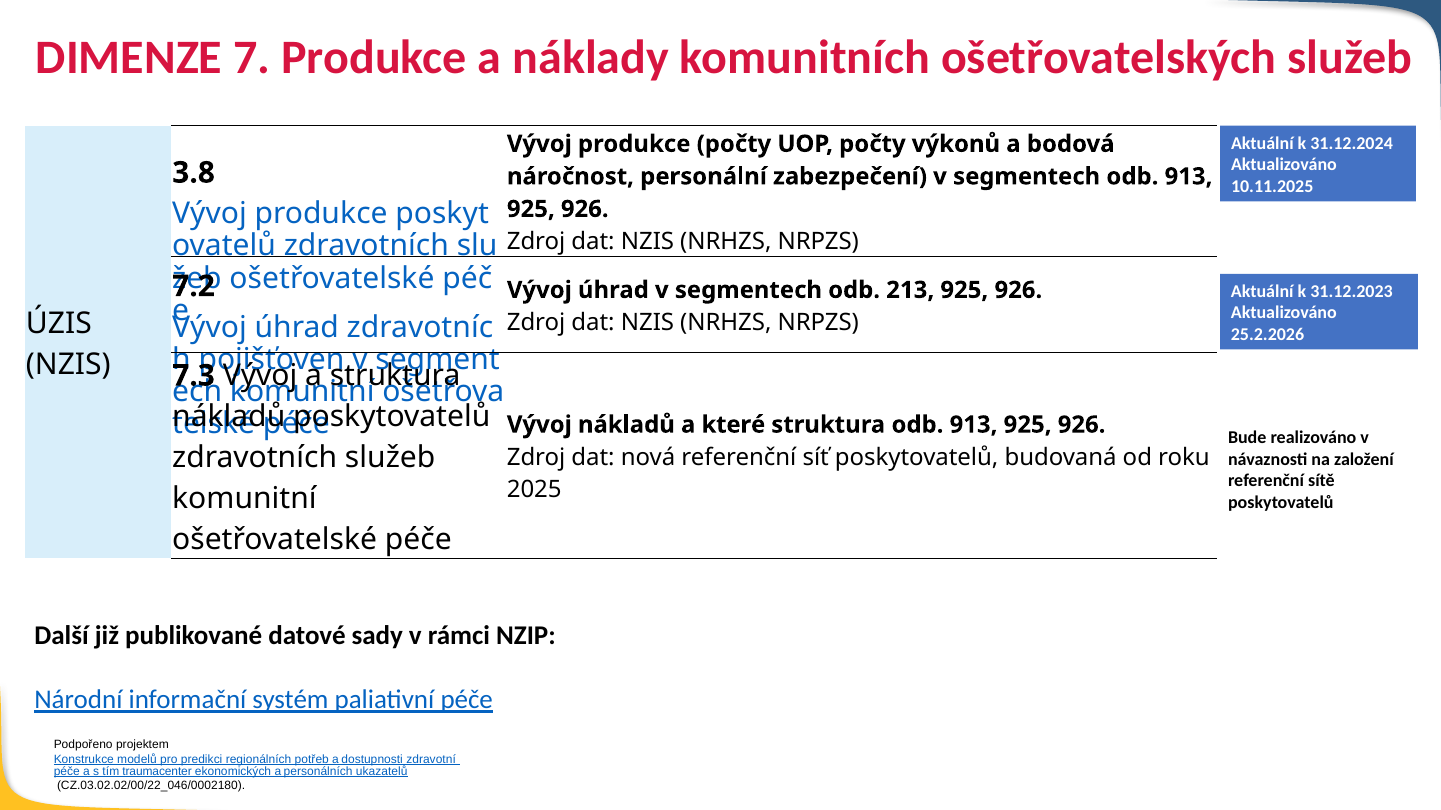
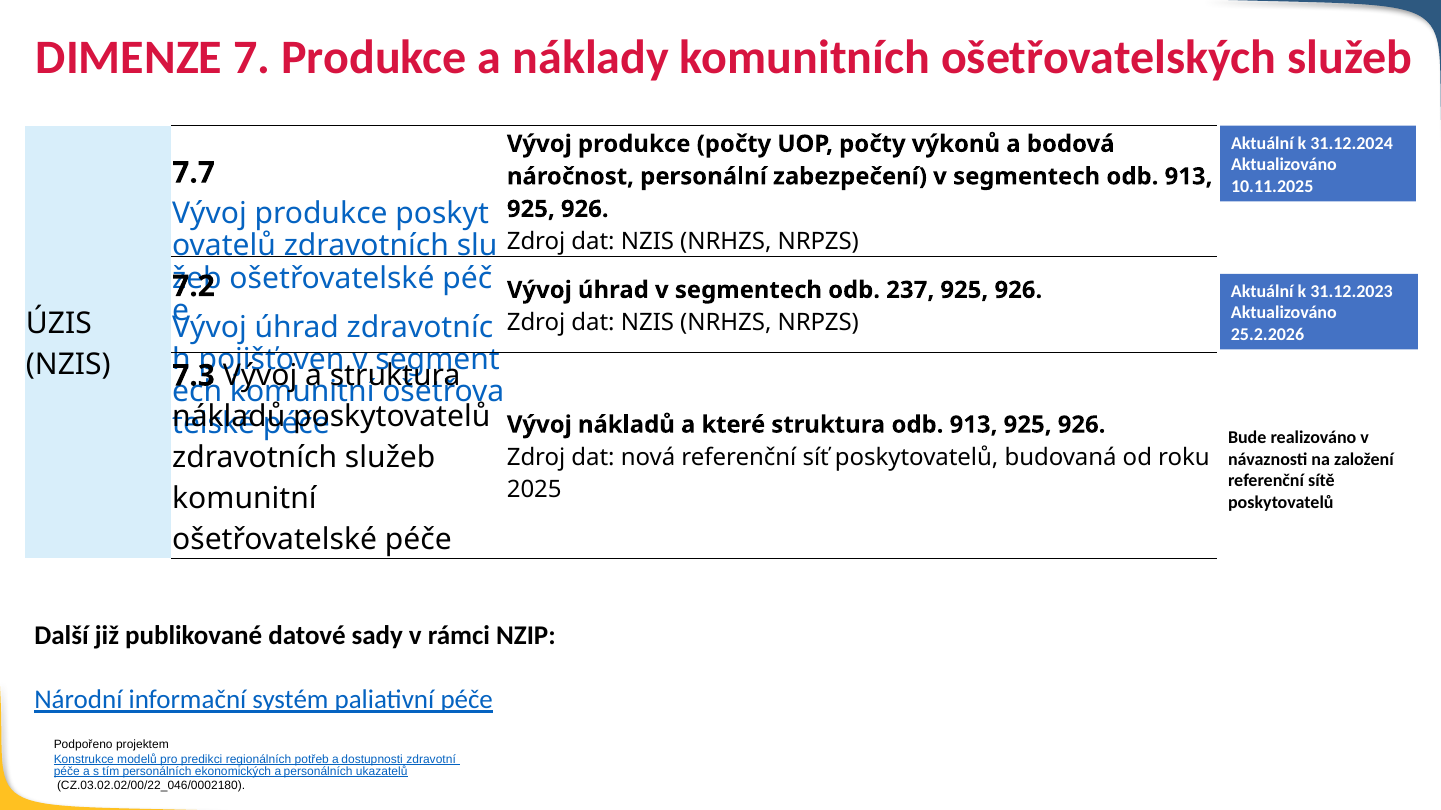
3.8: 3.8 -> 7.7 (194, 173)
213: 213 -> 237 (910, 290)
tím traumacenter: traumacenter -> personálních (157, 772)
